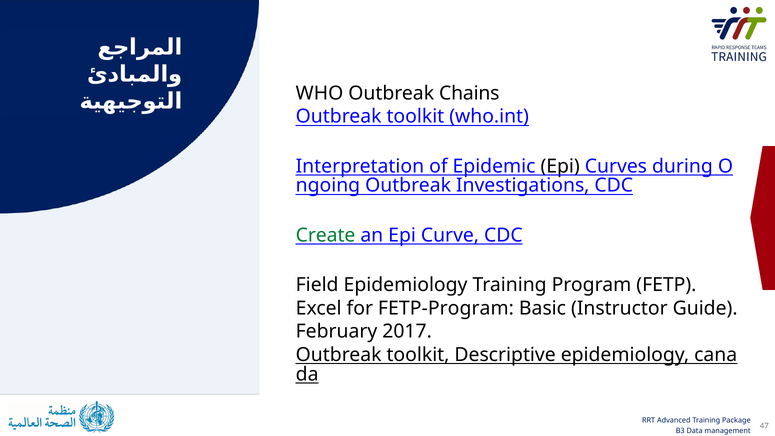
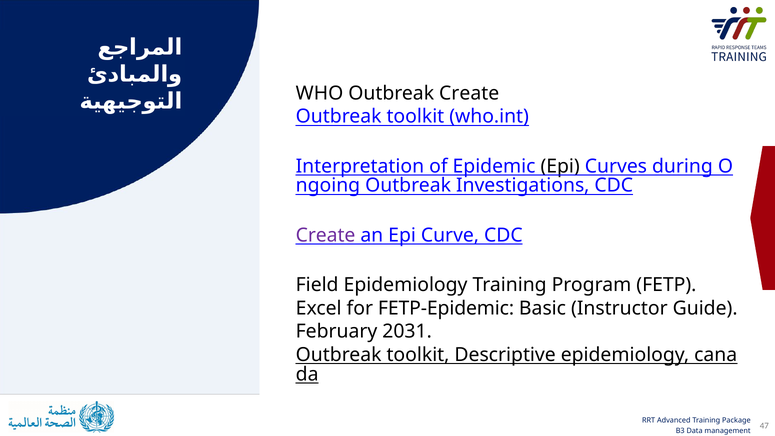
Outbreak Chains: Chains -> Create (469, 93)
Create colour: green -> purple (326, 235)
FETP-Program: FETP-Program -> FETP-Epidemic (446, 308)
2017: 2017 -> 2031 (407, 331)
